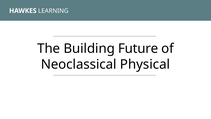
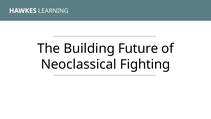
Physical: Physical -> Fighting (145, 64)
